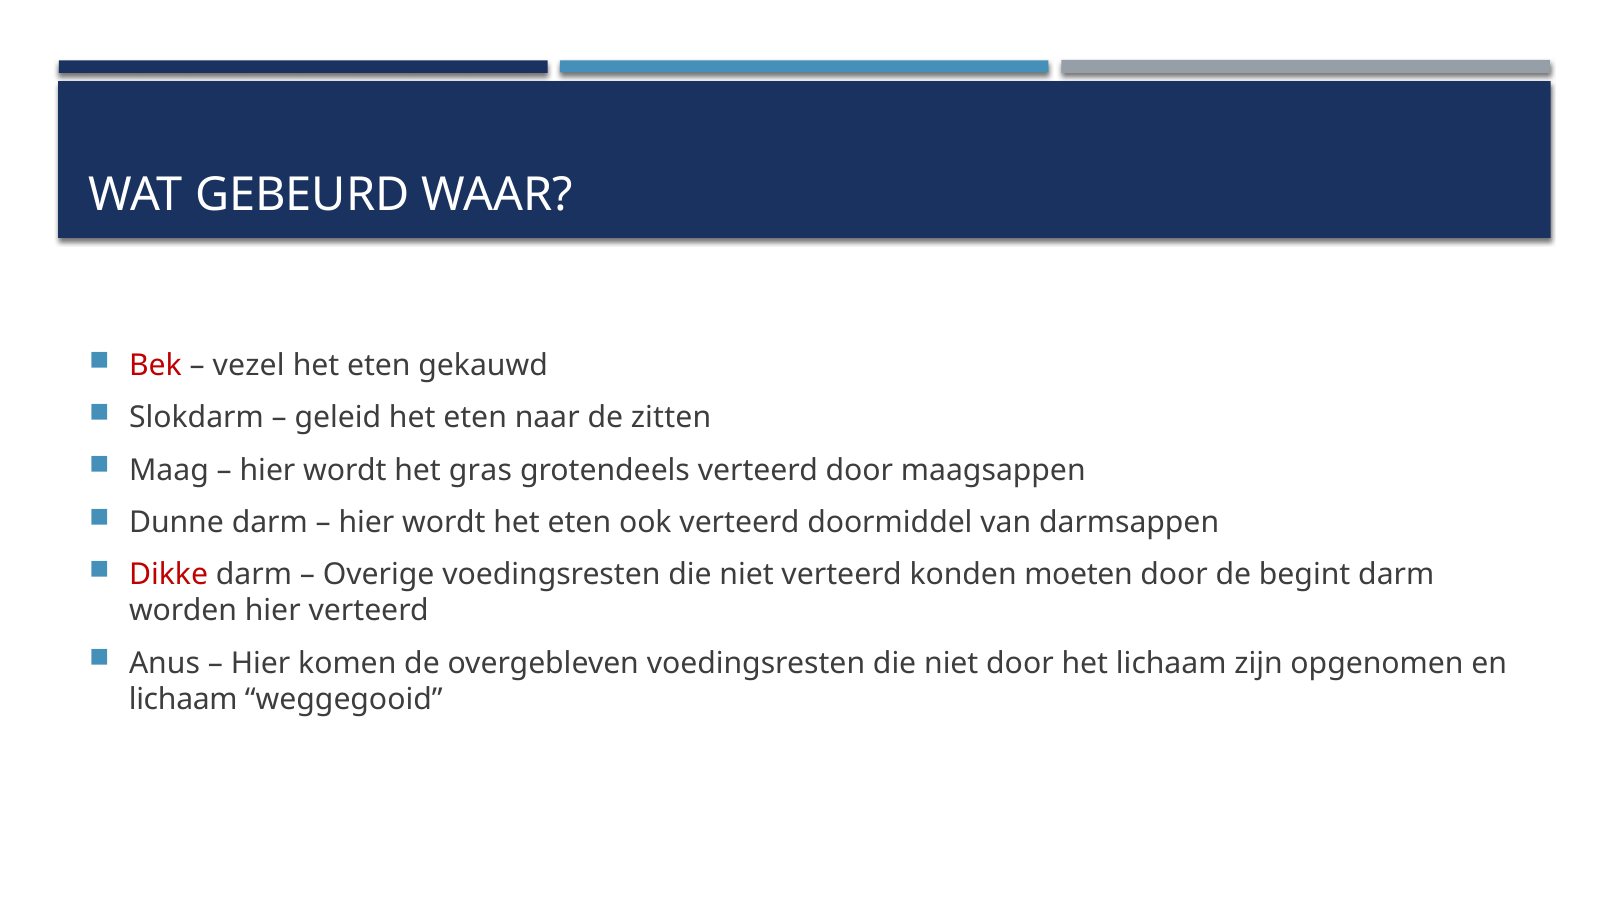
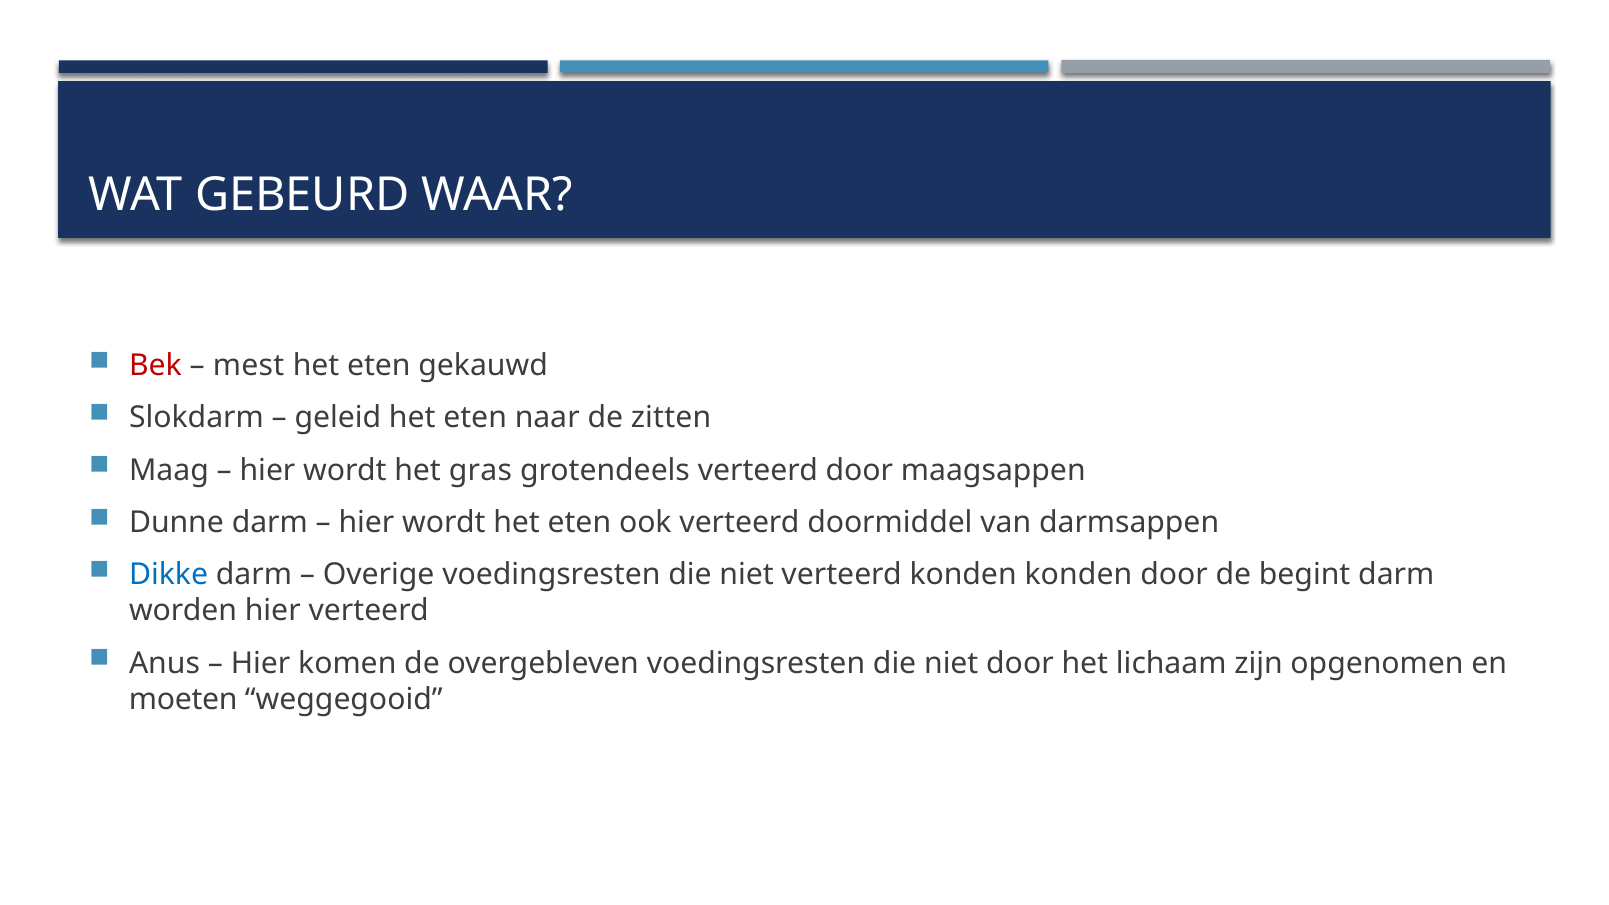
vezel: vezel -> mest (249, 366)
Dikke colour: red -> blue (169, 575)
konden moeten: moeten -> konden (1078, 575)
lichaam: lichaam -> moeten (183, 700)
